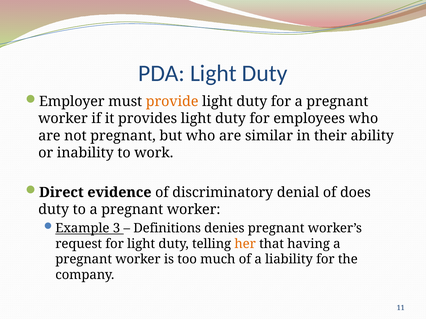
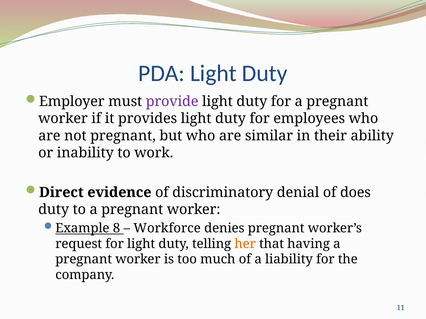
provide colour: orange -> purple (172, 102)
3: 3 -> 8 (116, 229)
Definitions: Definitions -> Workforce (167, 229)
